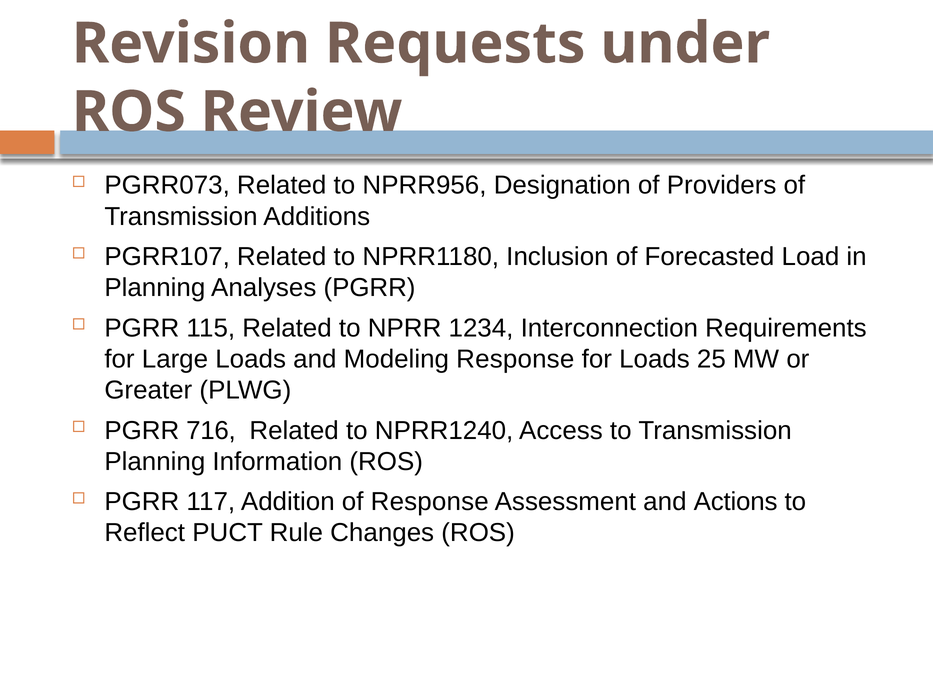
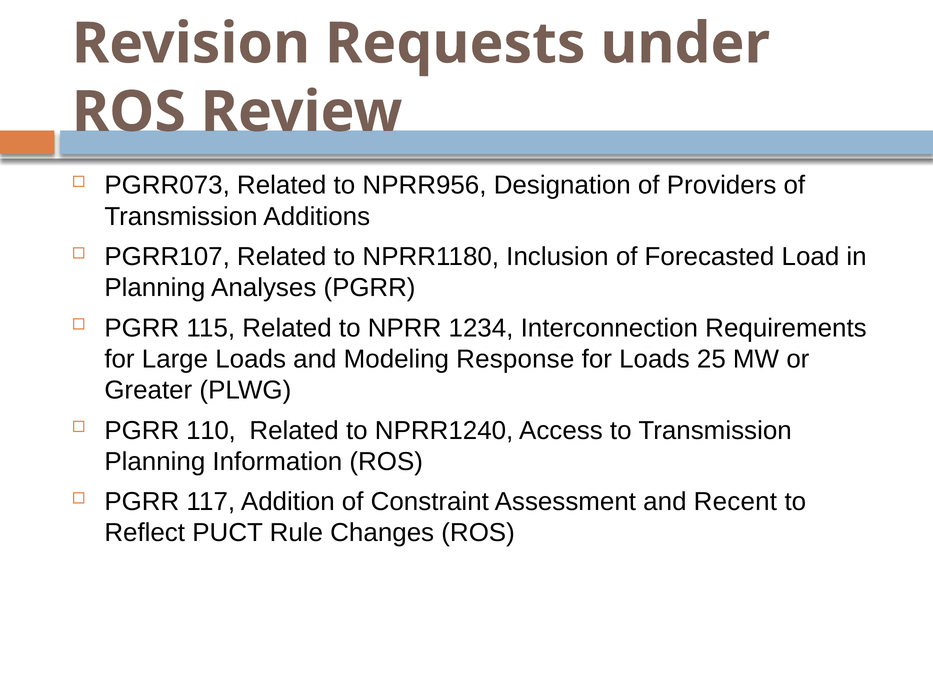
716: 716 -> 110 (211, 430)
of Response: Response -> Constraint (430, 502)
Actions: Actions -> Recent (735, 502)
